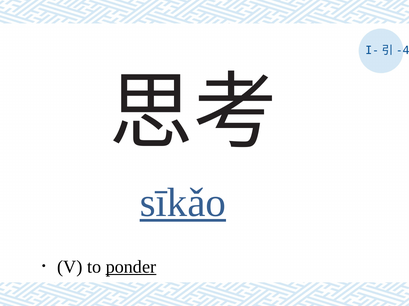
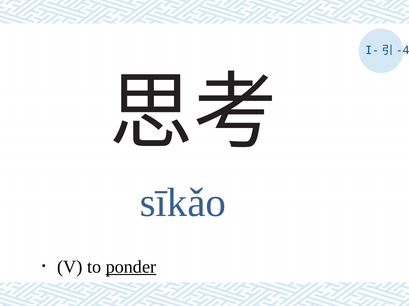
sīkǎo underline: present -> none (183, 203)
